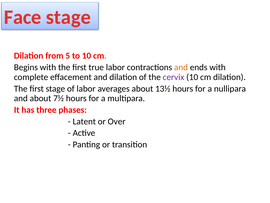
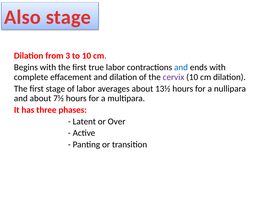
Face: Face -> Also (22, 17)
5: 5 -> 3 (68, 56)
and colour: orange -> blue (181, 67)
